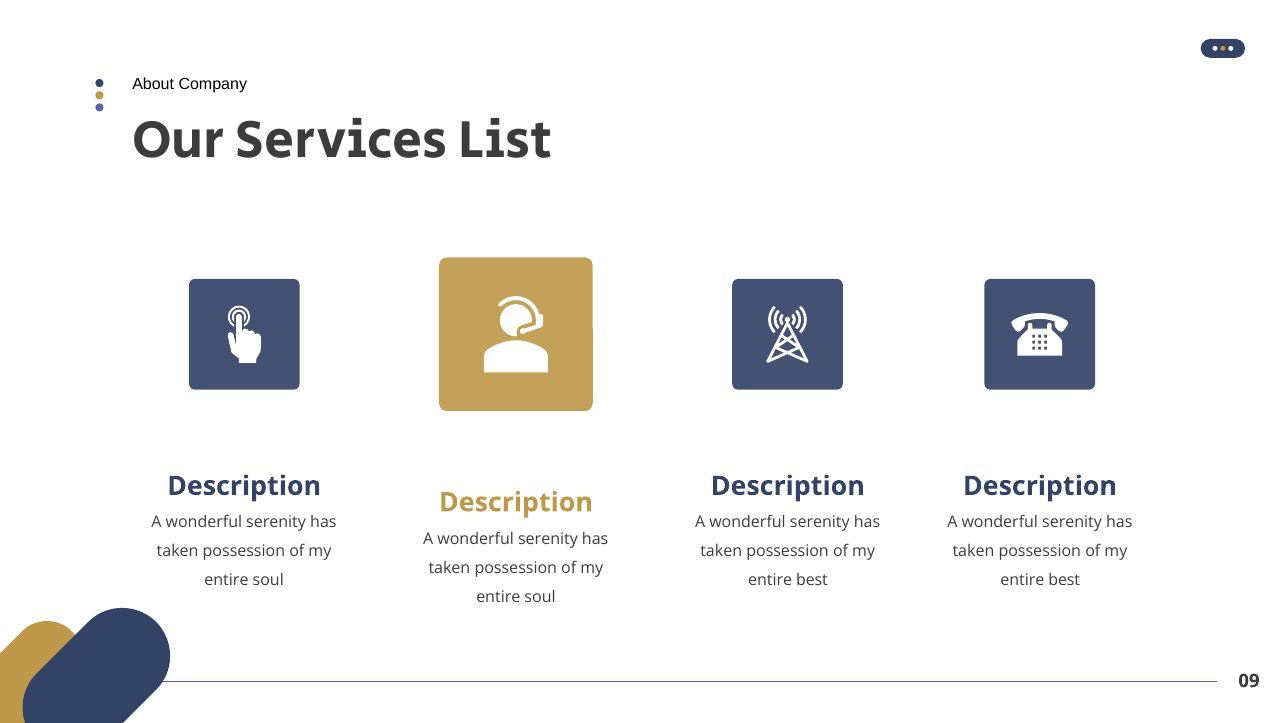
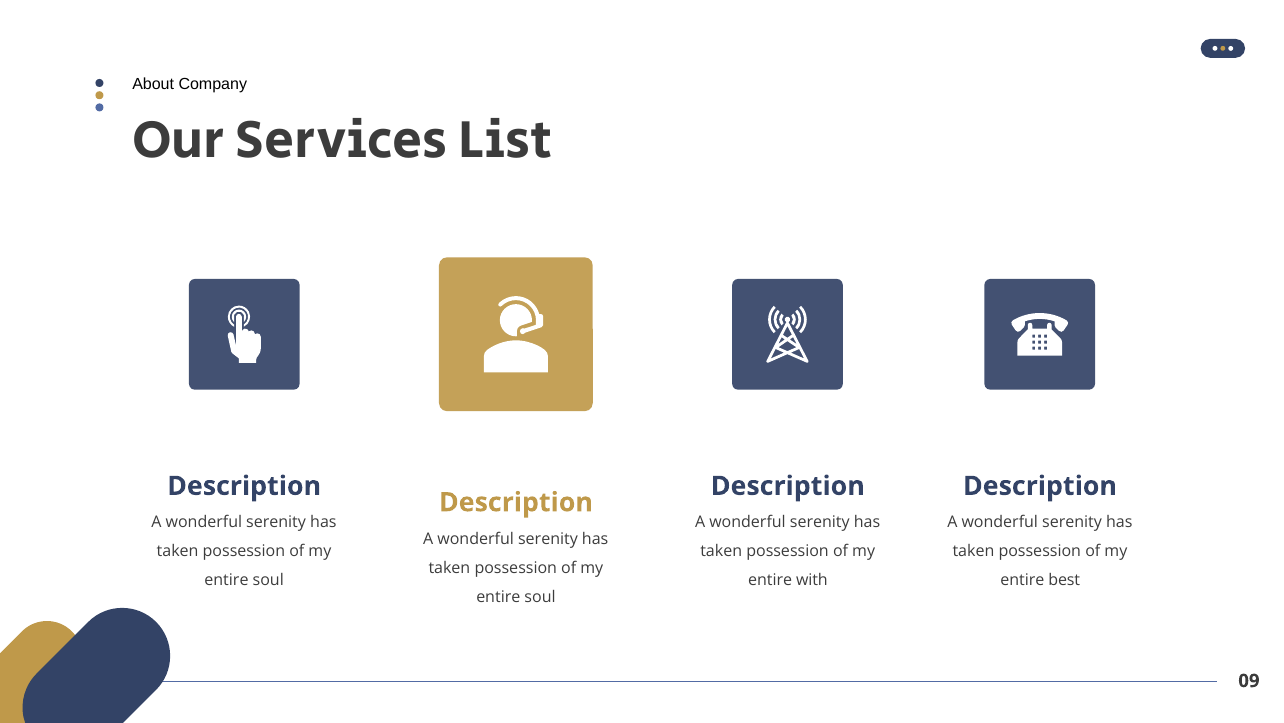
best: best -> with (812, 580)
